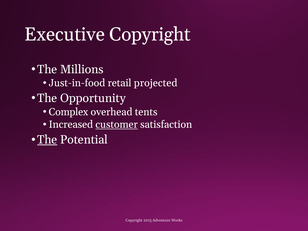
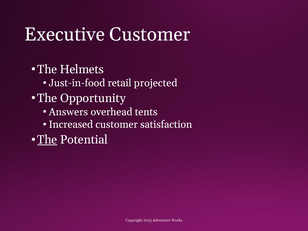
Executive Copyright: Copyright -> Customer (150, 34)
Millions: Millions -> Helmets (82, 69)
Complex: Complex -> Answers (68, 112)
customer underline: present -> none (117, 125)
